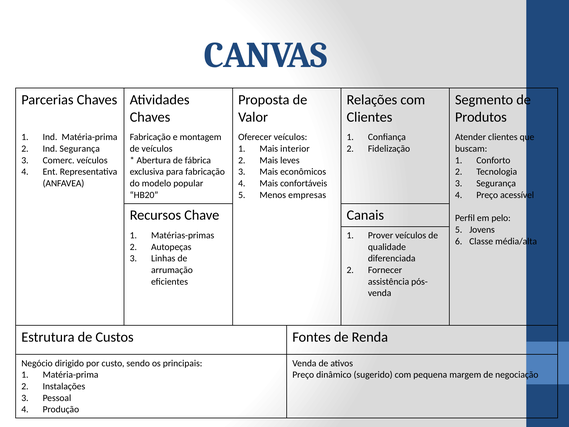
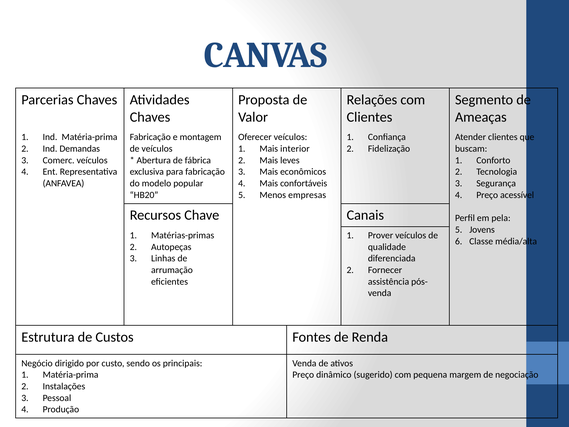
Produtos: Produtos -> Ameaças (481, 117)
Ind Segurança: Segurança -> Demandas (80, 149)
pelo: pelo -> pela (501, 218)
